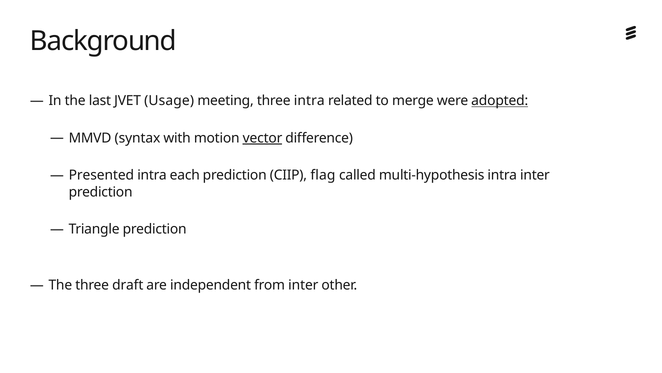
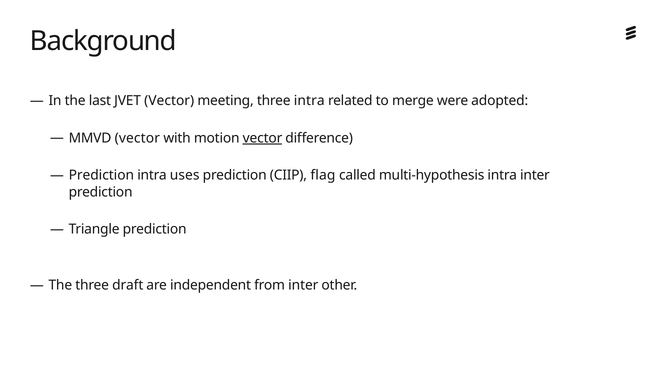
JVET Usage: Usage -> Vector (169, 101)
adopted underline: present -> none (500, 101)
MMVD syntax: syntax -> vector (137, 138)
Presented: Presented -> Prediction (101, 175)
each: each -> uses (185, 175)
